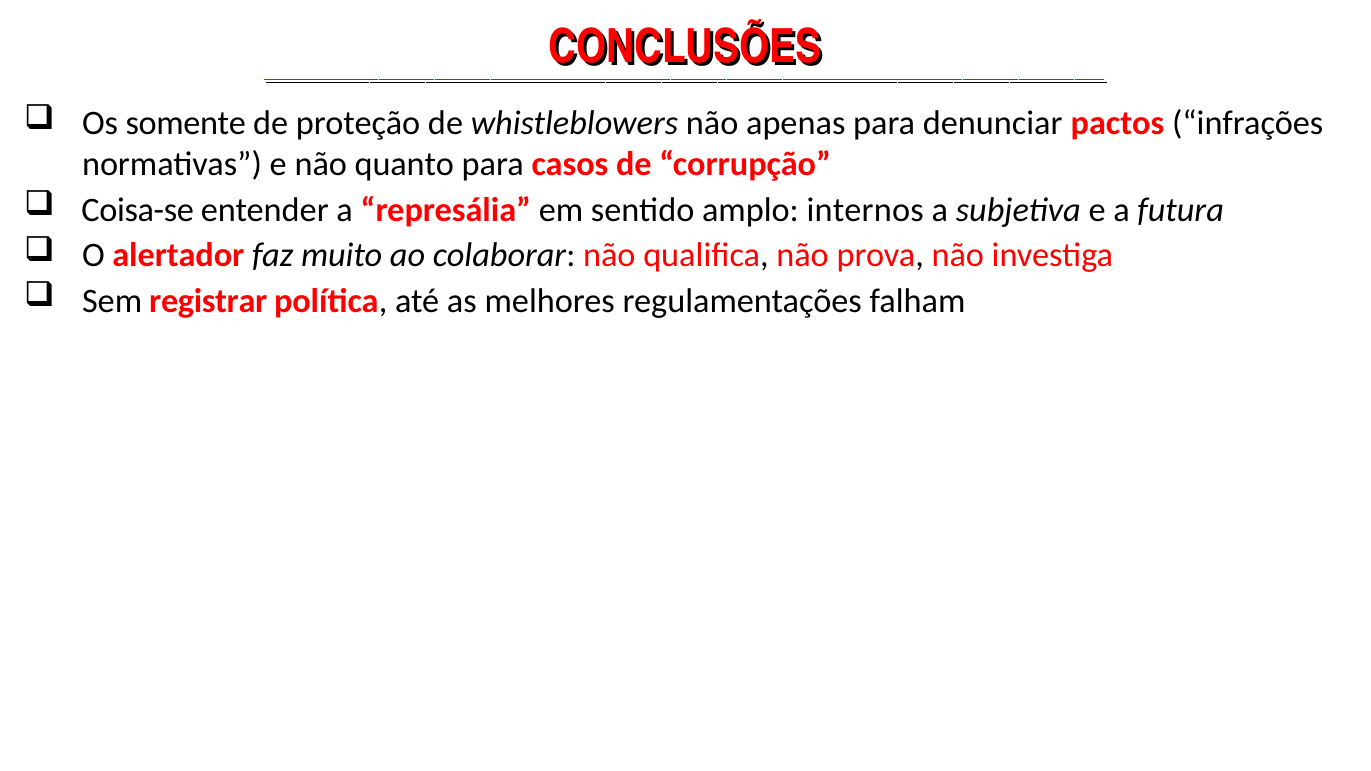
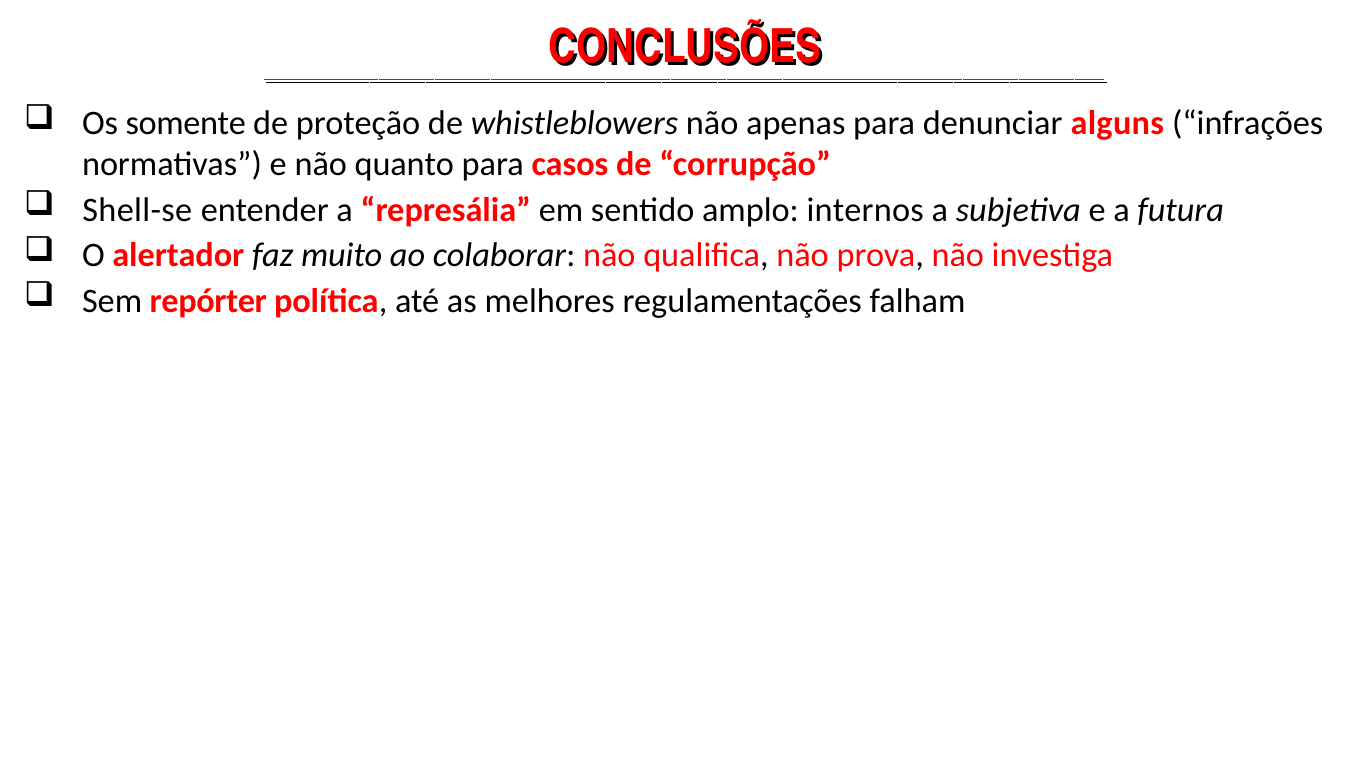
pactos: pactos -> alguns (1117, 123)
Coisa-se: Coisa-se -> Shell-se (137, 210)
registrar: registrar -> repórter (208, 301)
